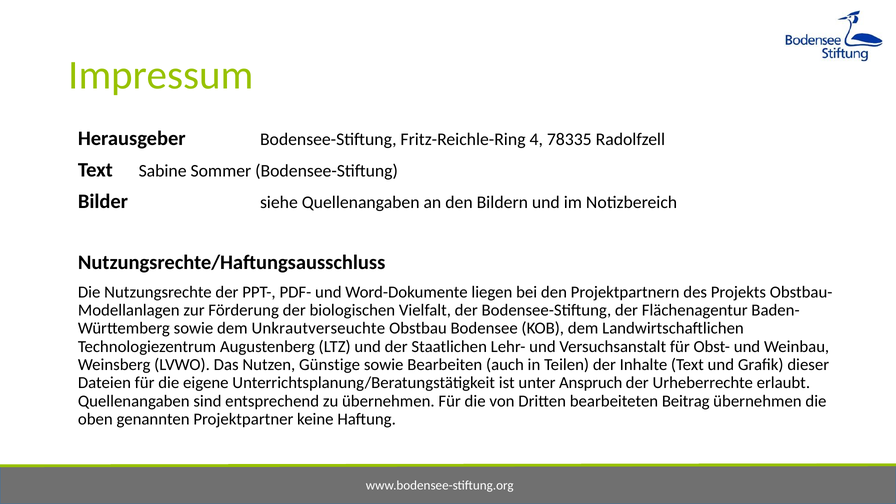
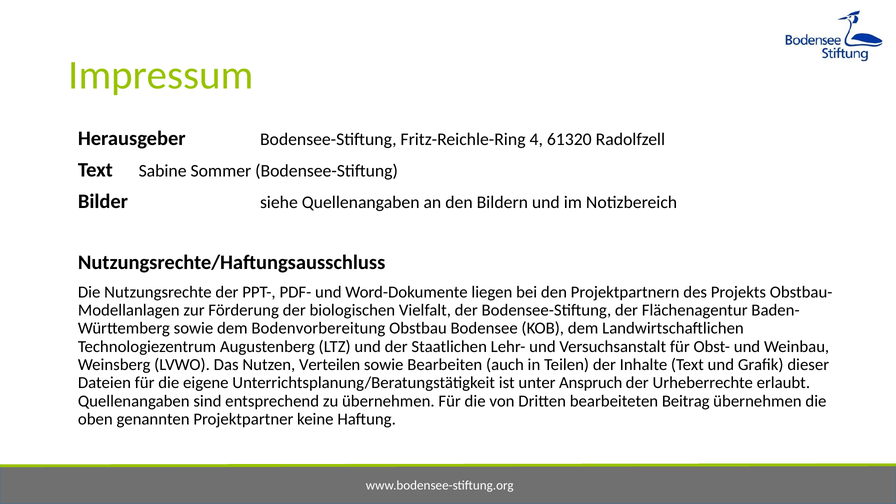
78335: 78335 -> 61320 (569, 139)
Unkrautverseuchte: Unkrautverseuchte -> Bodenvorbereitung (318, 328)
Günstige: Günstige -> Verteilen (330, 365)
